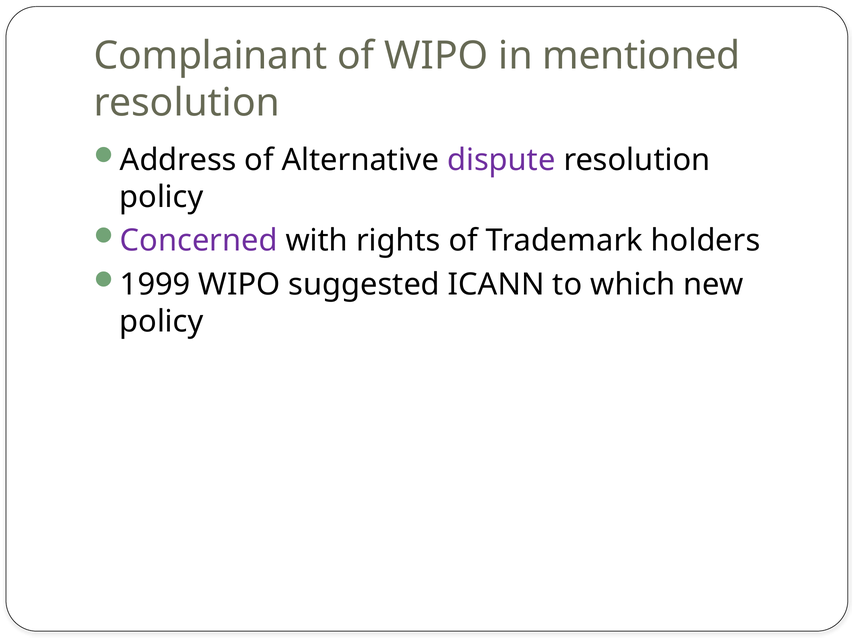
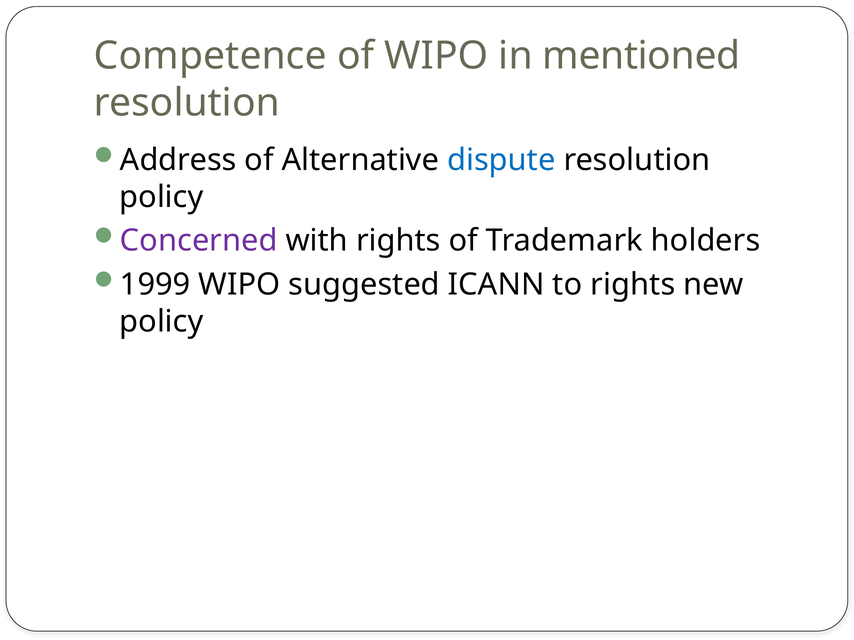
Complainant: Complainant -> Competence (210, 56)
dispute colour: purple -> blue (501, 160)
to which: which -> rights (633, 285)
